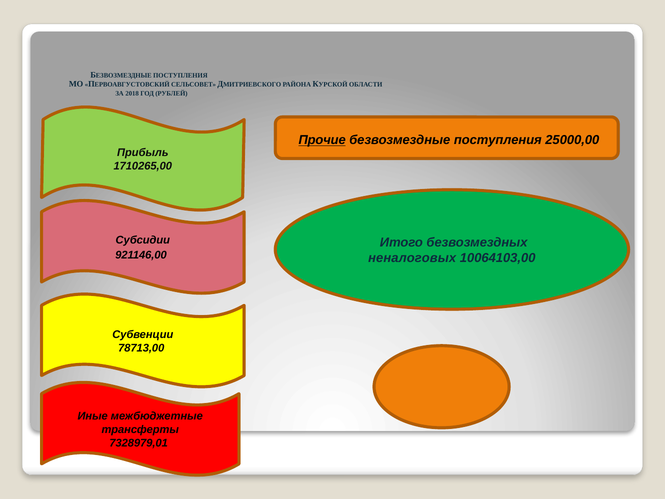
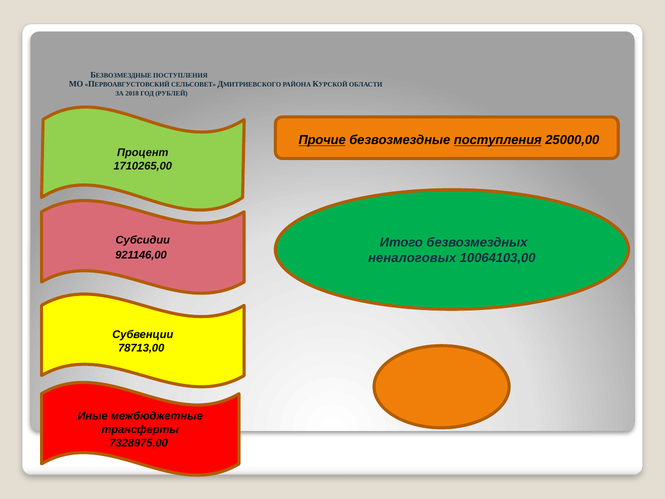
поступления underline: none -> present (498, 140)
Прибыль: Прибыль -> Процент (143, 153)
7328979,01: 7328979,01 -> 7328975,00 (139, 443)
